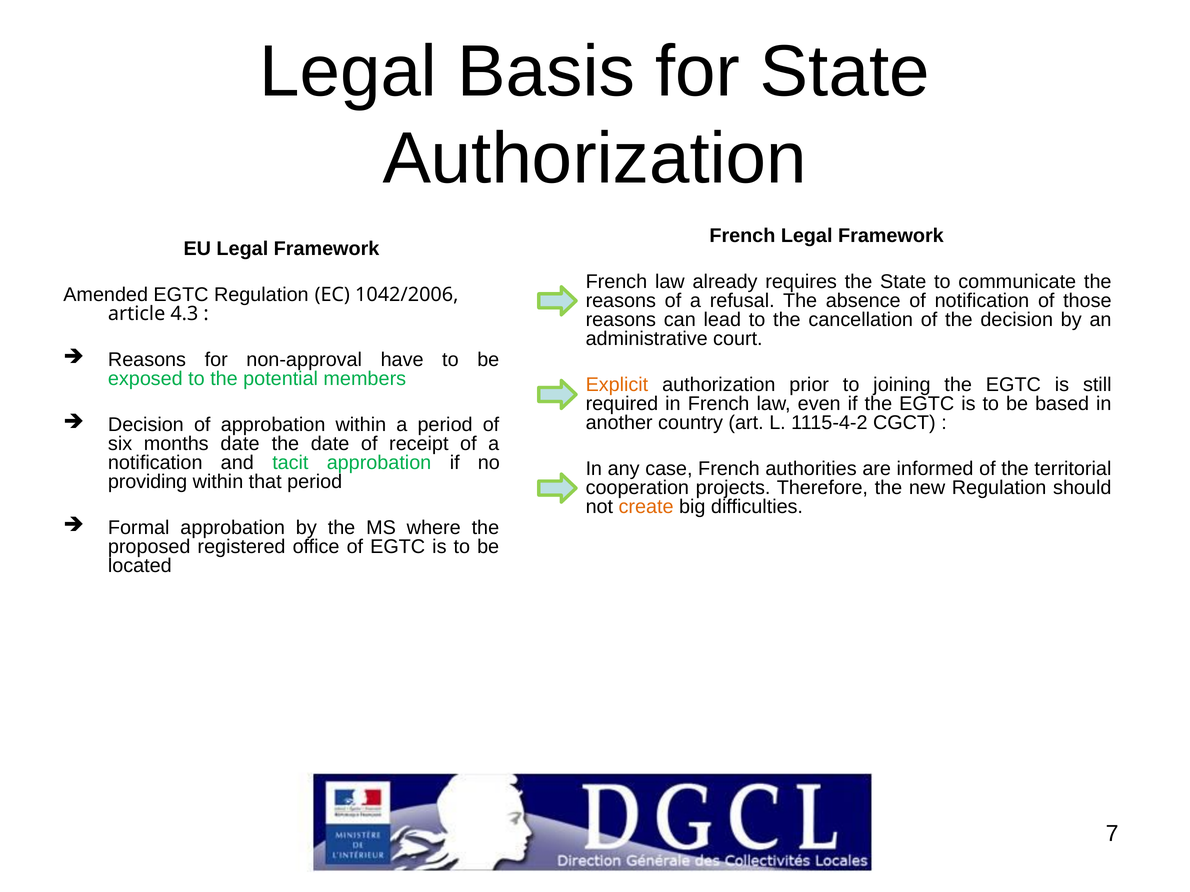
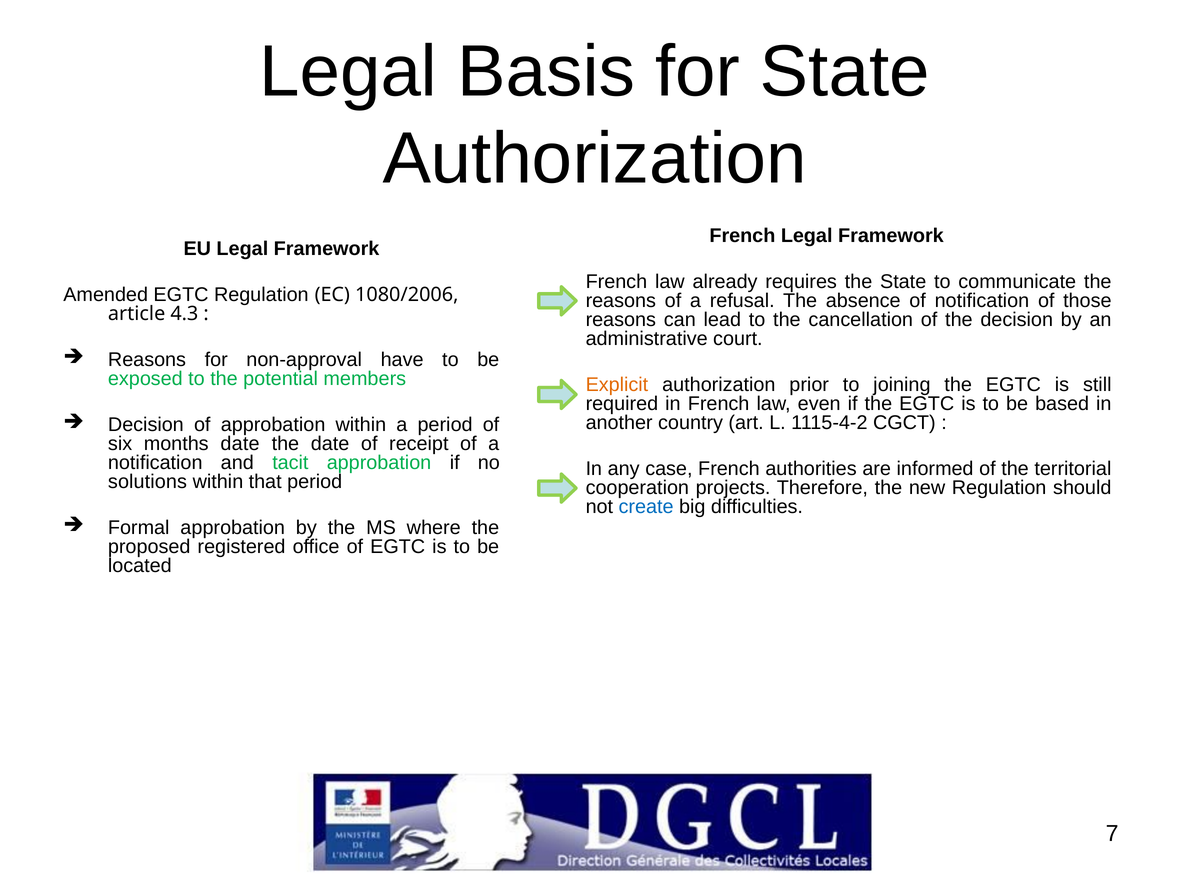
1042/2006: 1042/2006 -> 1080/2006 (407, 295)
providing: providing -> solutions (147, 482)
create colour: orange -> blue (646, 507)
